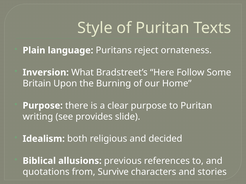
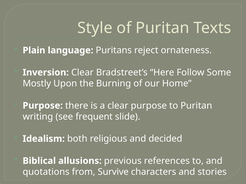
Inversion What: What -> Clear (82, 73)
Britain: Britain -> Mostly (37, 84)
provides: provides -> frequent (94, 117)
